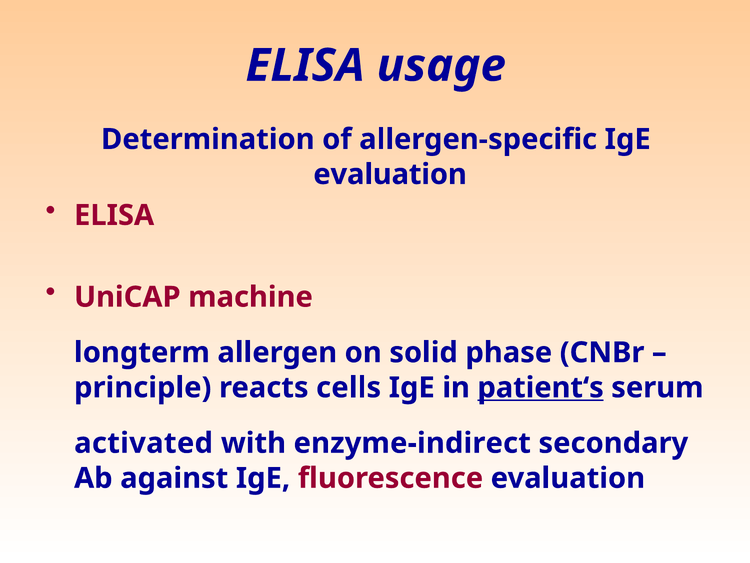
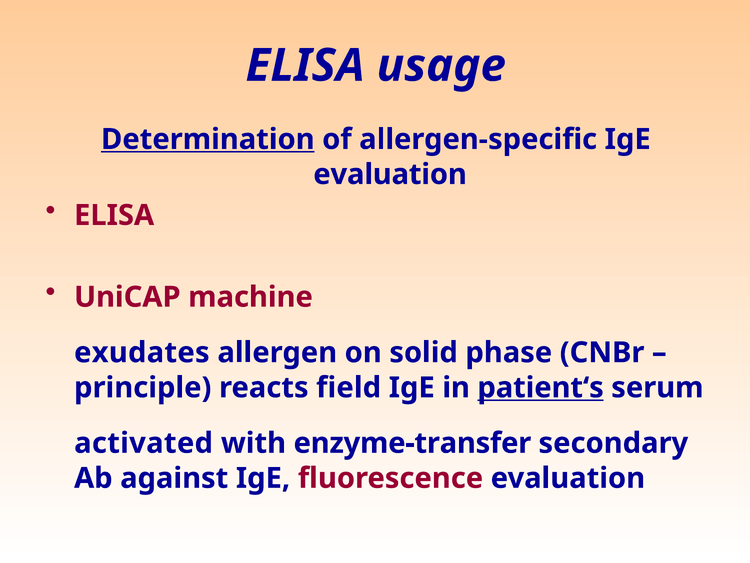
Determination underline: none -> present (208, 139)
longterm: longterm -> exudates (142, 352)
cells: cells -> field (349, 387)
enzyme-indirect: enzyme-indirect -> enzyme-transfer (412, 443)
